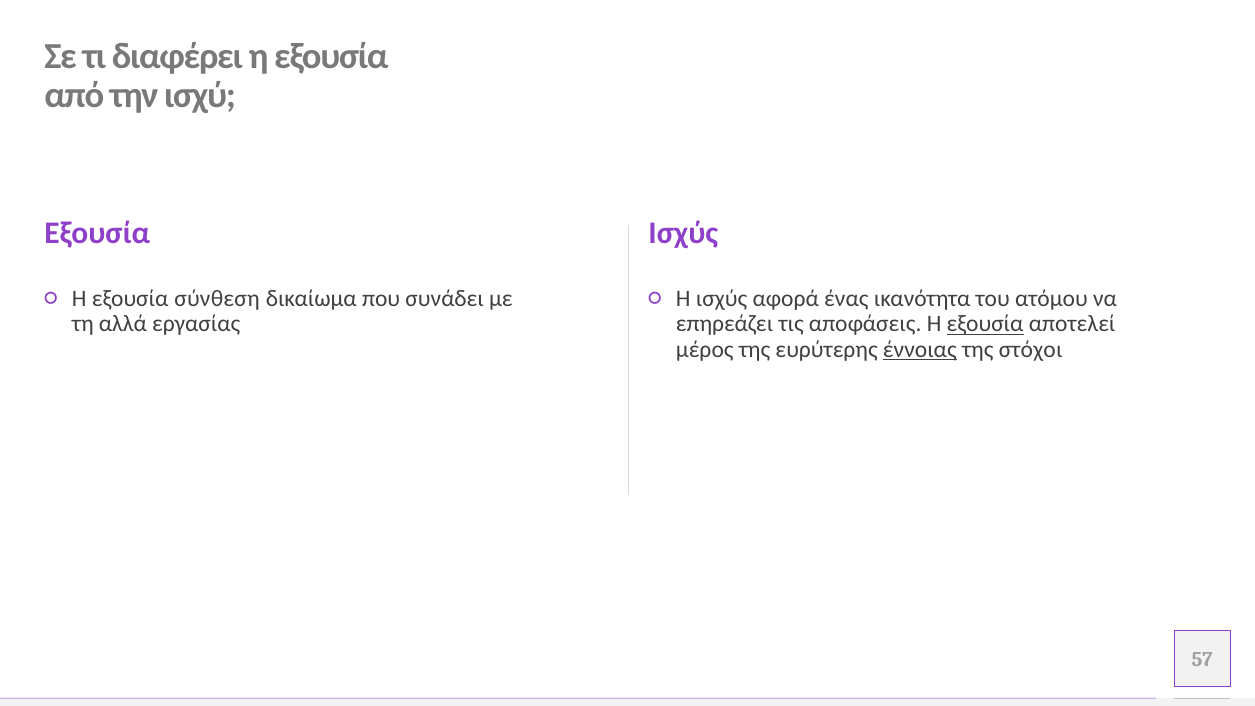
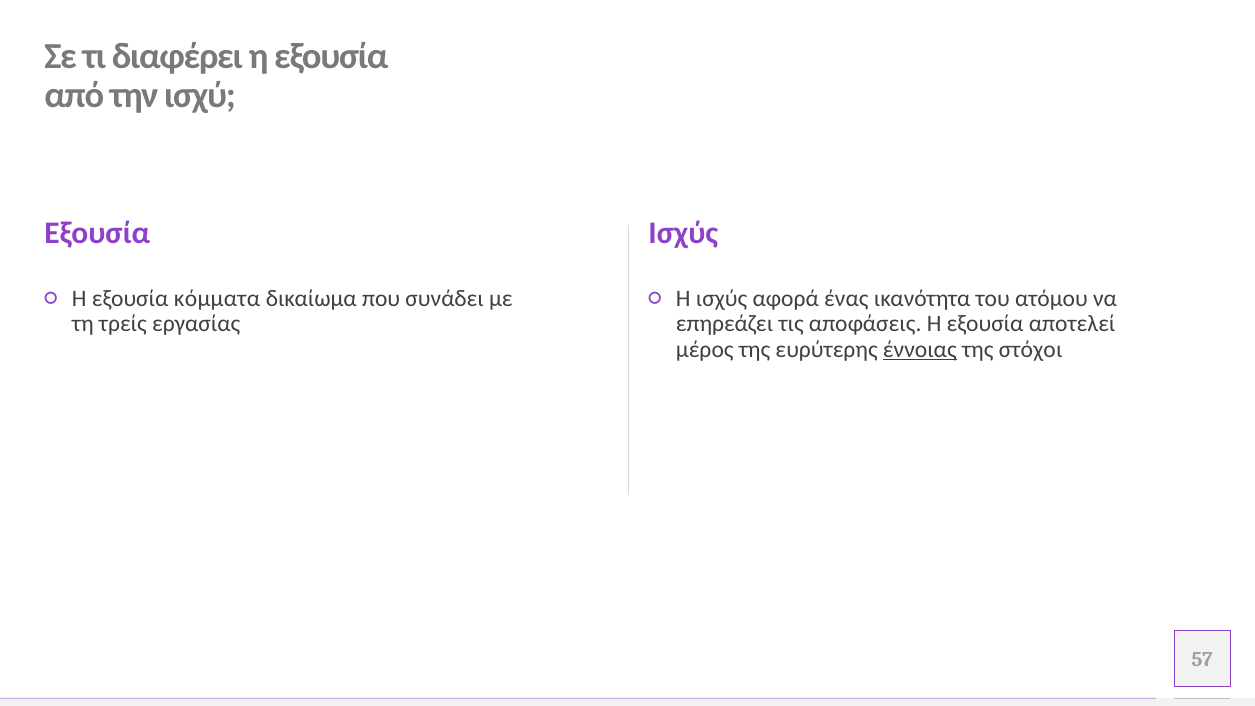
σύνθεση: σύνθεση -> κόμματα (217, 299)
αλλά: αλλά -> τρείς (123, 324)
εξουσία underline: present -> none (985, 324)
